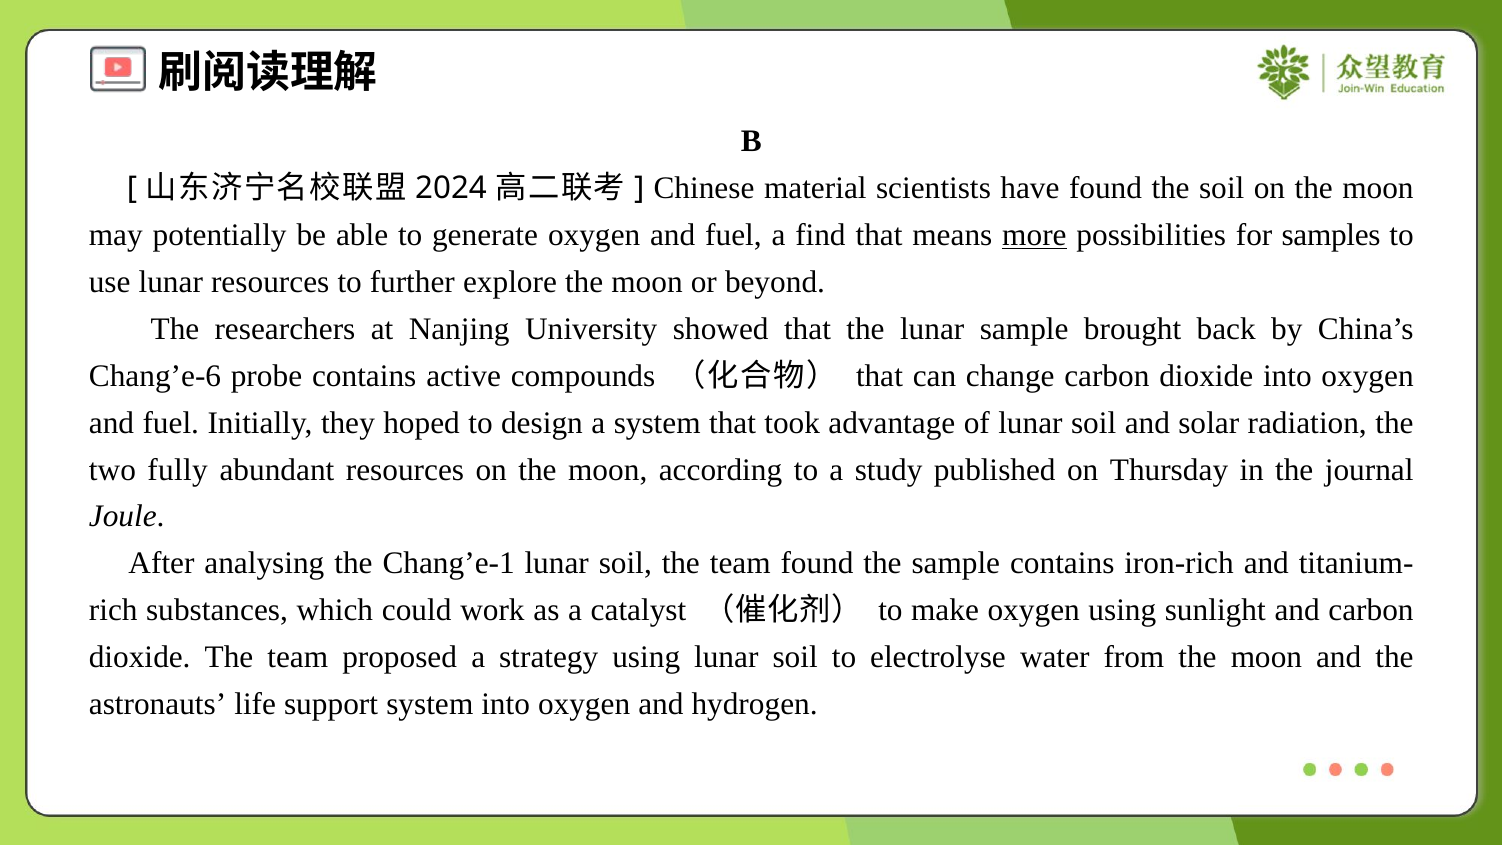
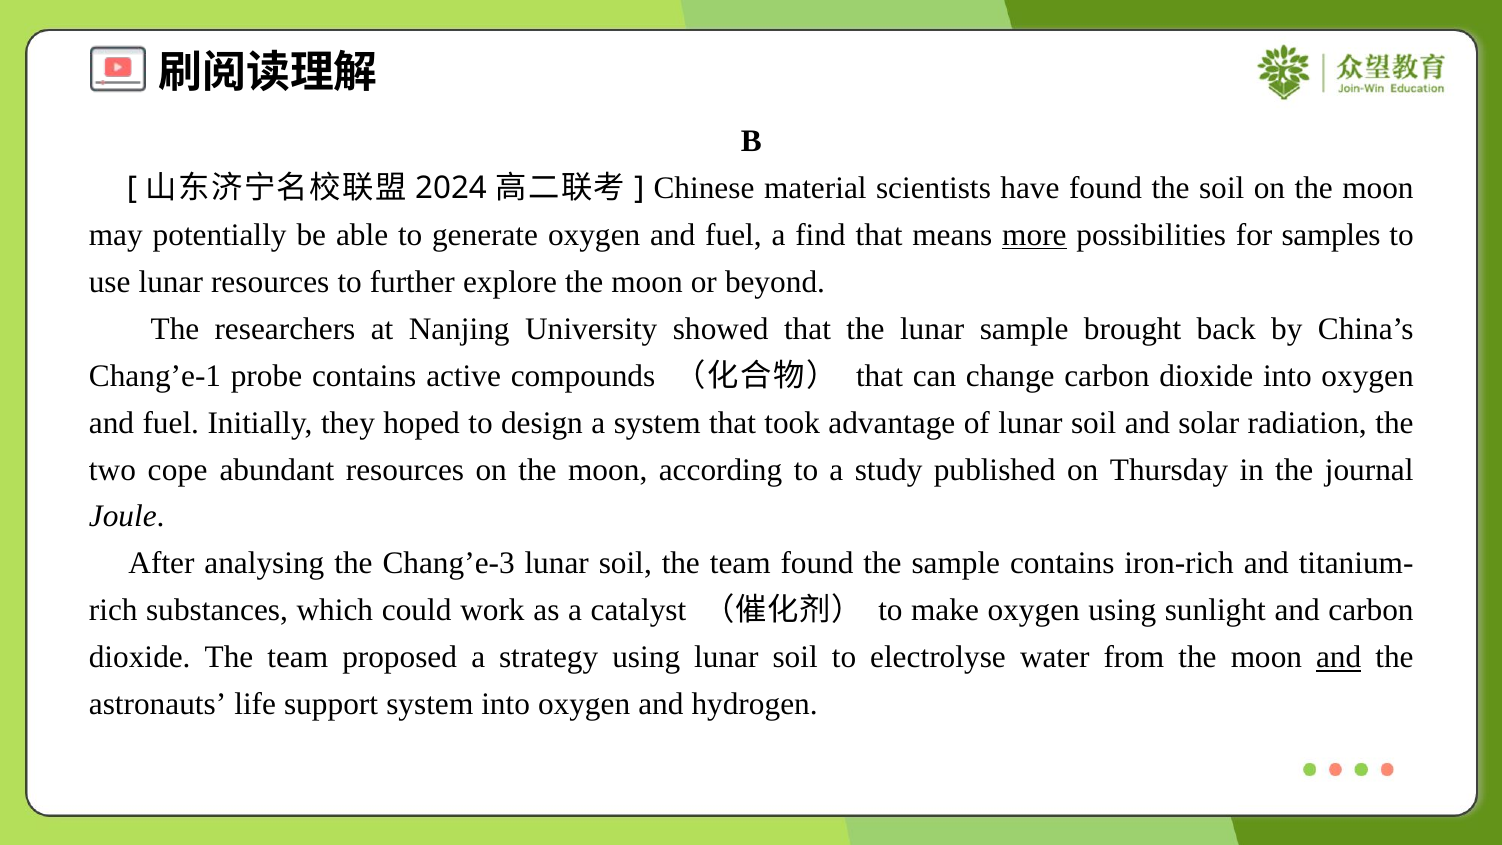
Chang’e-6: Chang’e-6 -> Chang’e-1 (155, 376)
fully: fully -> cope (178, 470)
Chang’e-1: Chang’e-1 -> Chang’e-3 (449, 563)
and underline: none -> present (1339, 657)
